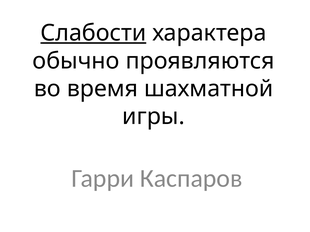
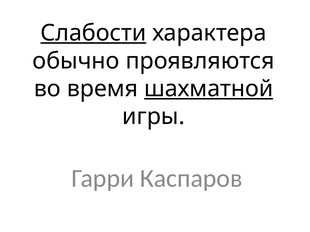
шахматной underline: none -> present (209, 89)
